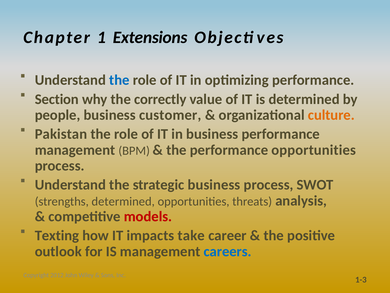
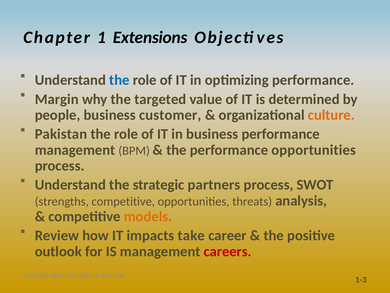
Section: Section -> Margin (57, 99)
correctly: correctly -> targeted (160, 99)
strategic business: business -> partners (214, 185)
strengths determined: determined -> competitive (123, 201)
models colour: red -> orange (148, 216)
Texting: Texting -> Review (57, 235)
careers colour: blue -> red (228, 251)
